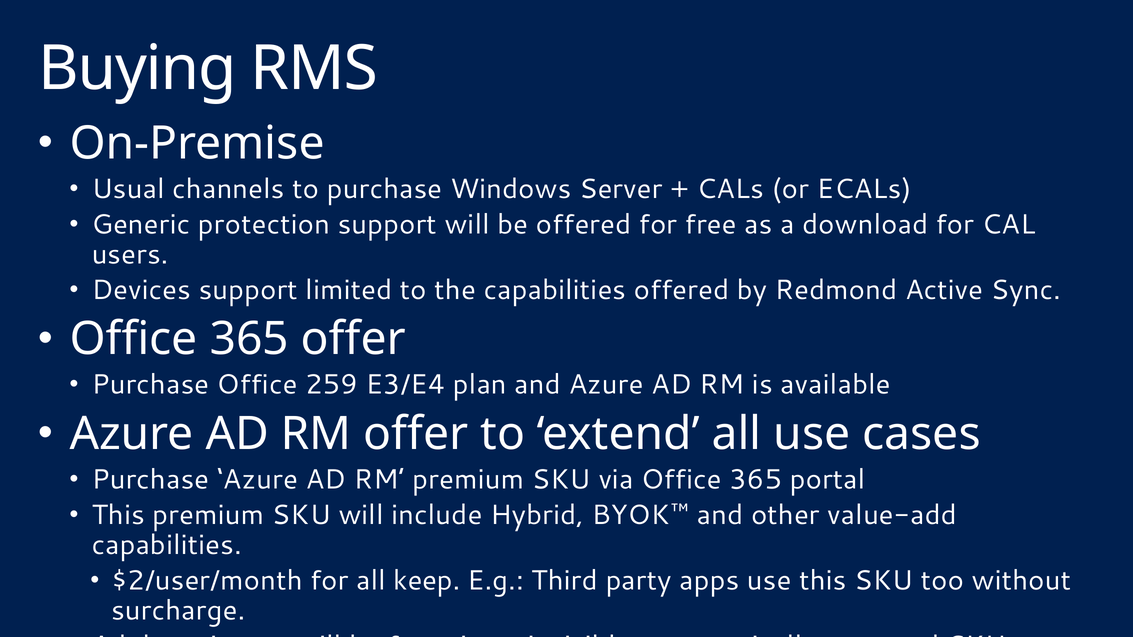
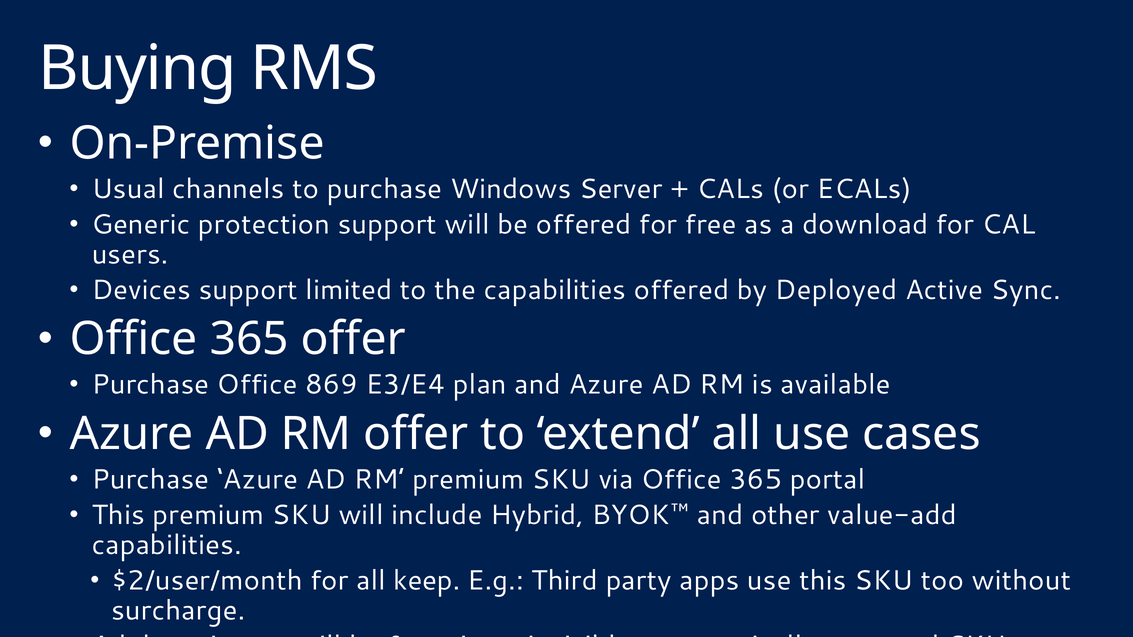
Redmond: Redmond -> Deployed (836, 290)
259: 259 -> 869 (332, 385)
